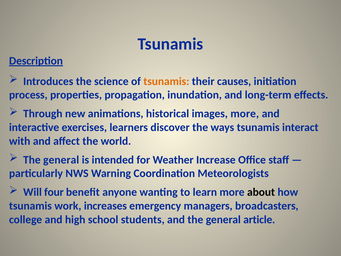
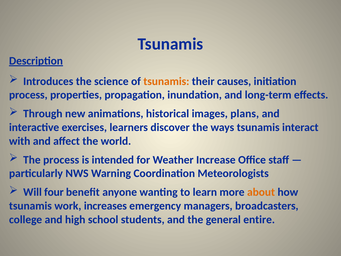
images more: more -> plans (245, 114)
general: general -> process (61, 160)
about colour: black -> orange (261, 192)
article: article -> entire (259, 219)
